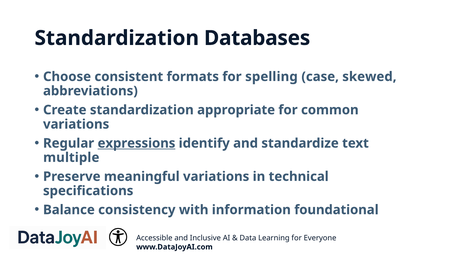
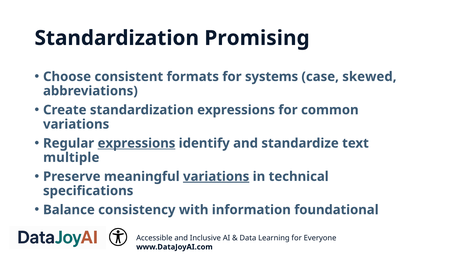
Databases: Databases -> Promising (257, 38)
spelling: spelling -> systems (272, 77)
standardization appropriate: appropriate -> expressions (236, 110)
variations underline: none -> present (216, 176)
